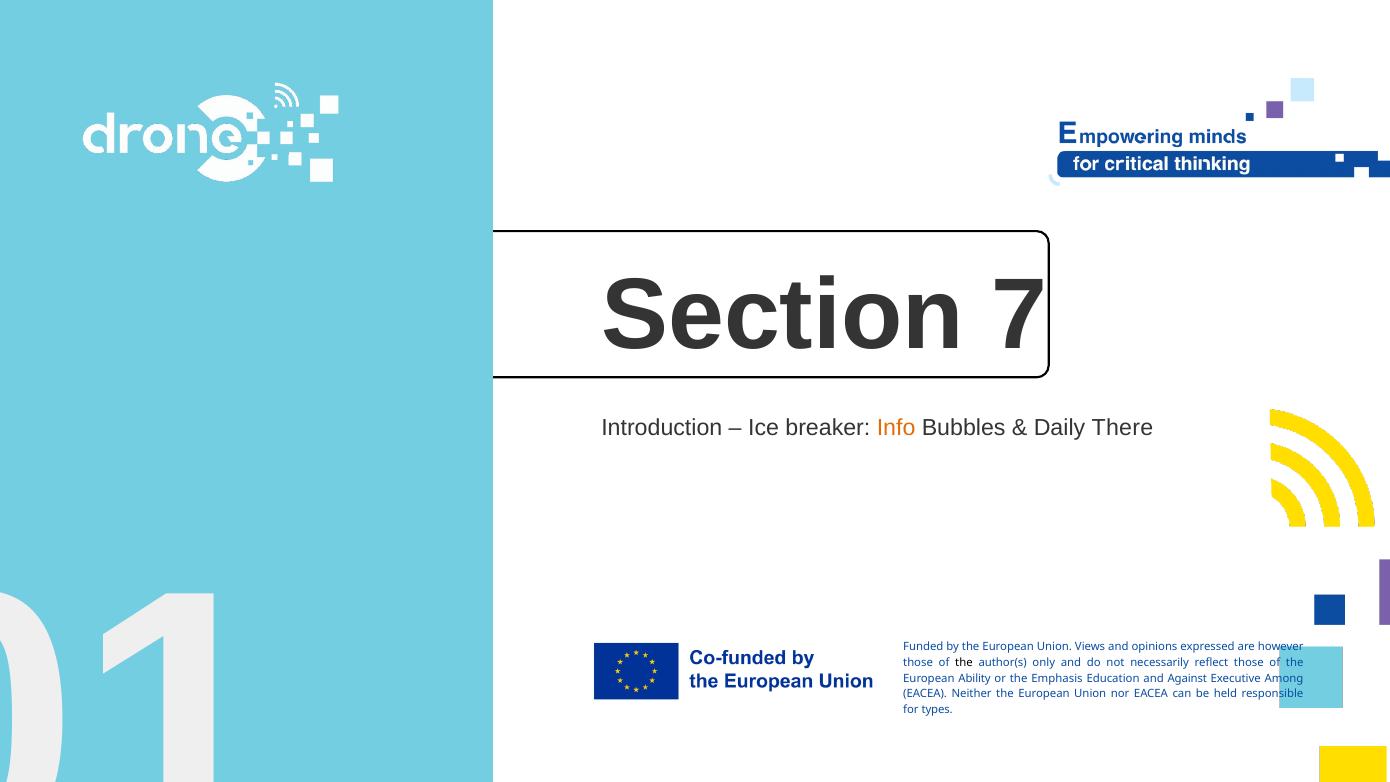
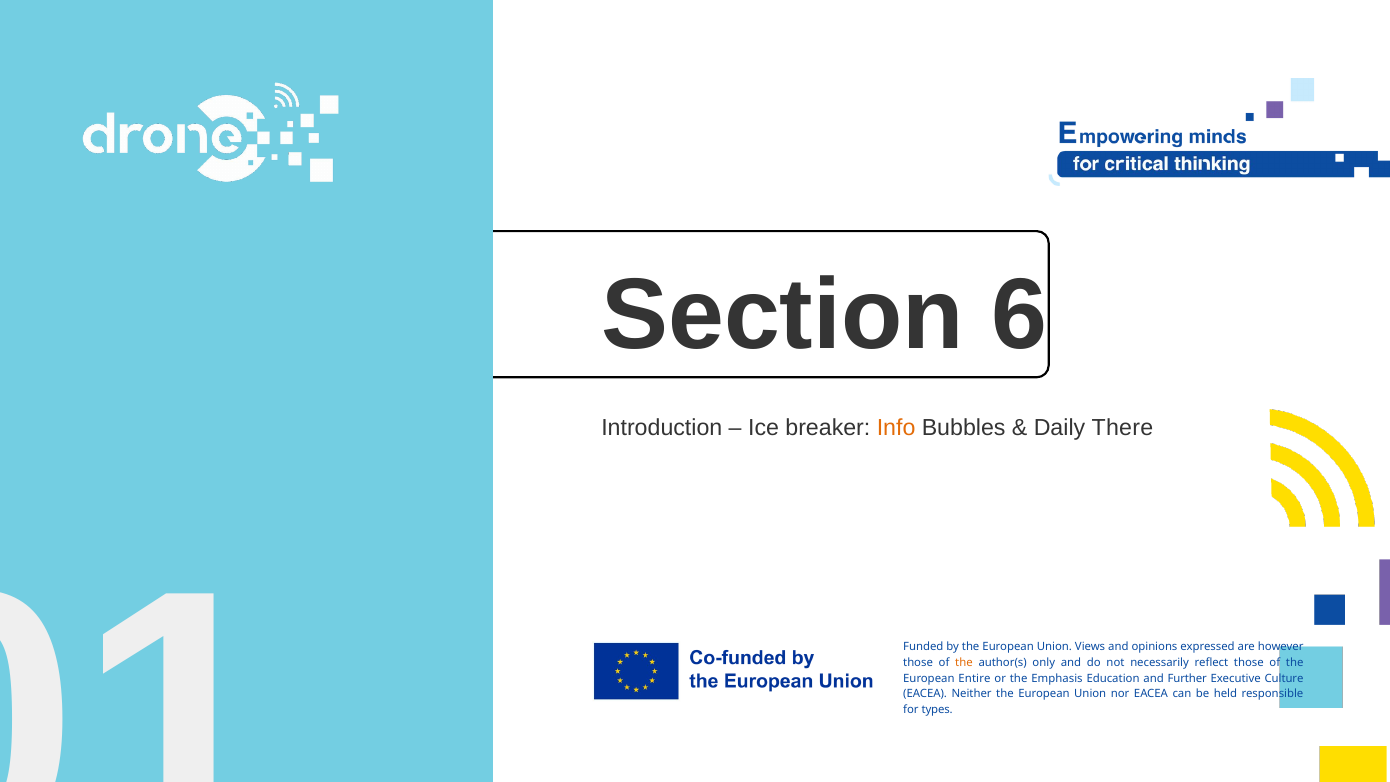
7: 7 -> 6 (1019, 316)
the colour: black -> orange (964, 663)
Ability: Ability -> Entire (974, 678)
Against: Against -> Further (1187, 678)
Among: Among -> Culture (1284, 678)
